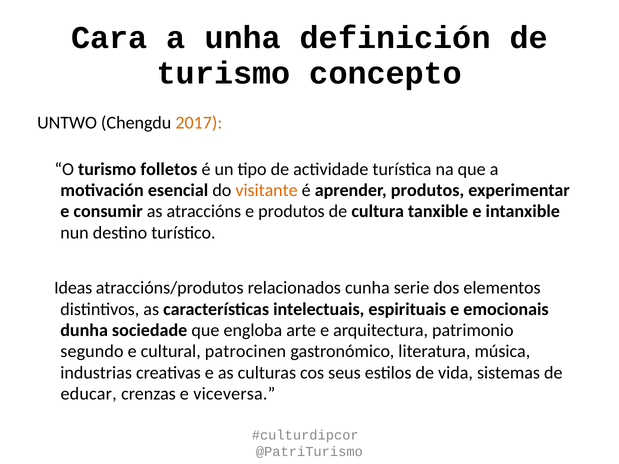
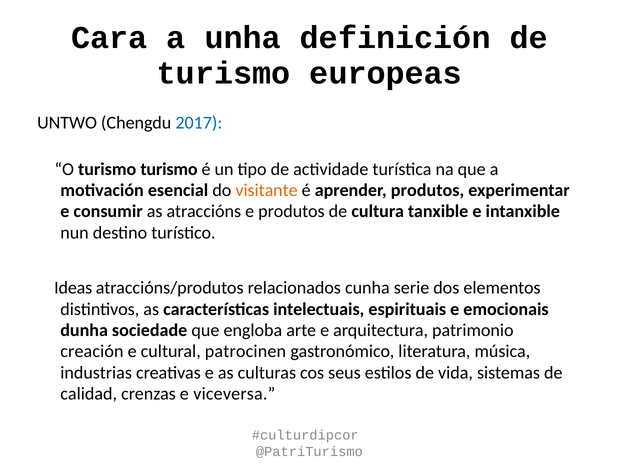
concepto: concepto -> europeas (386, 73)
2017 colour: orange -> blue (199, 123)
turismo folletos: folletos -> turismo (169, 169)
segundo: segundo -> creación (92, 352)
educar: educar -> calidad (89, 394)
